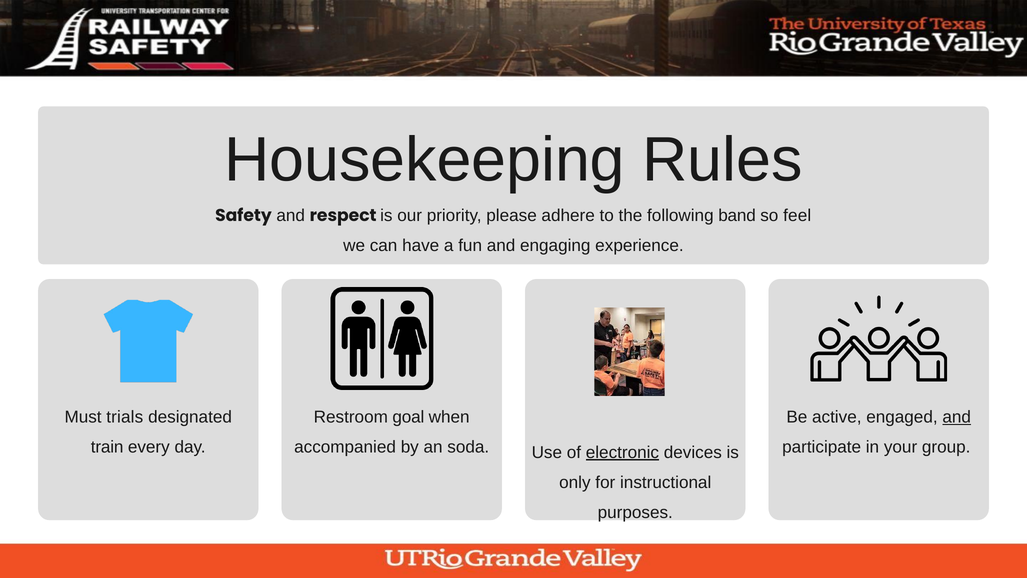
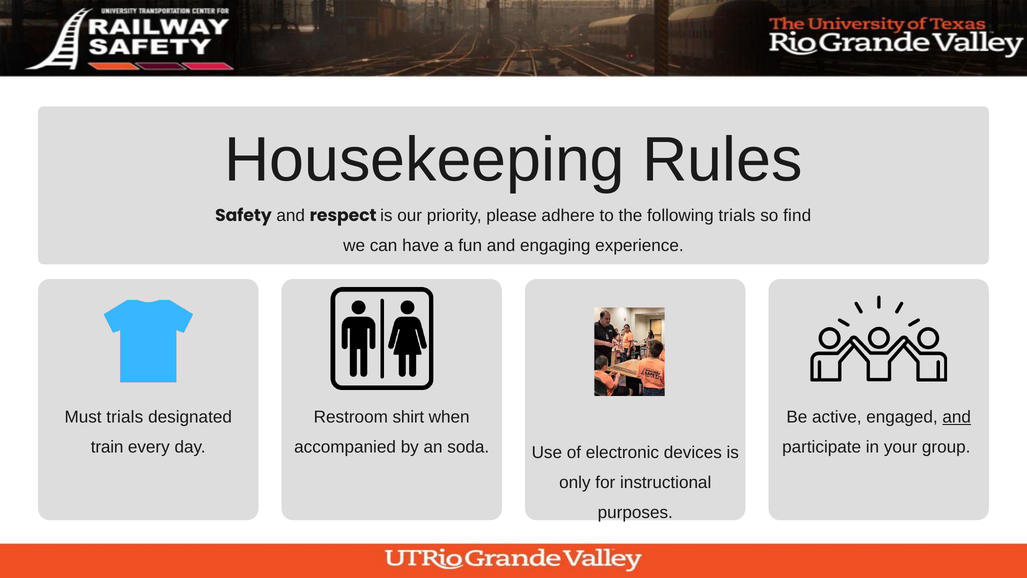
following band: band -> trials (737, 215)
feel: feel -> find (797, 215)
goal: goal -> shirt (408, 417)
electronic underline: present -> none (622, 452)
